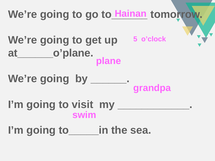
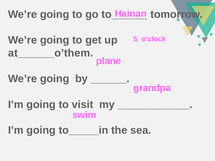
at______o’plane: at______o’plane -> at______o’them (51, 53)
